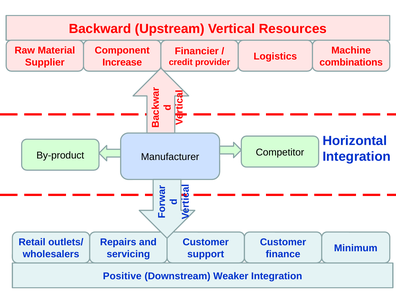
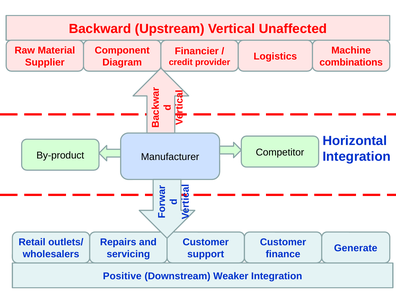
Resources: Resources -> Unaffected (293, 29)
Increase: Increase -> Diagram (122, 62)
Minimum: Minimum -> Generate (356, 248)
